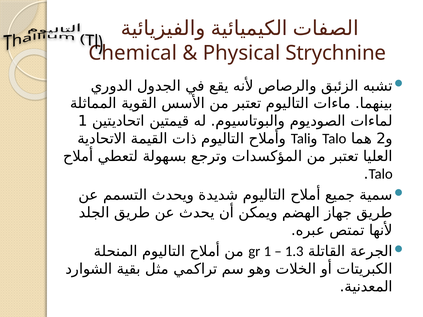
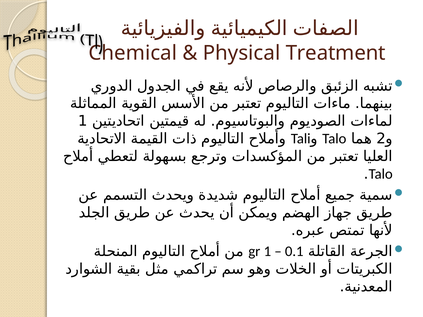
Strychnine: Strychnine -> Treatment (336, 53)
1.3: 1.3 -> 0.1 (294, 252)
